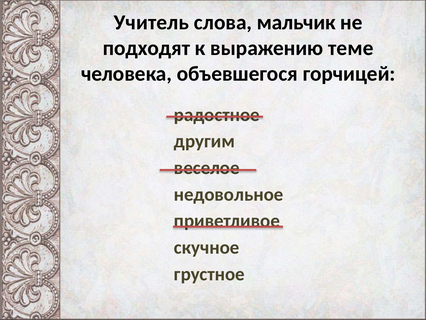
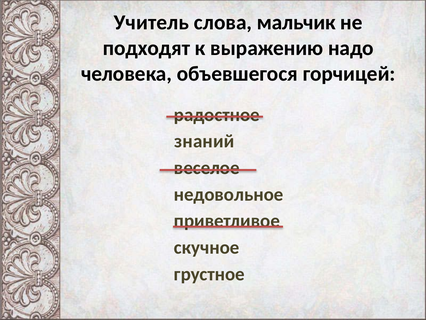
теме: теме -> надо (351, 48)
другим: другим -> знаний (204, 141)
